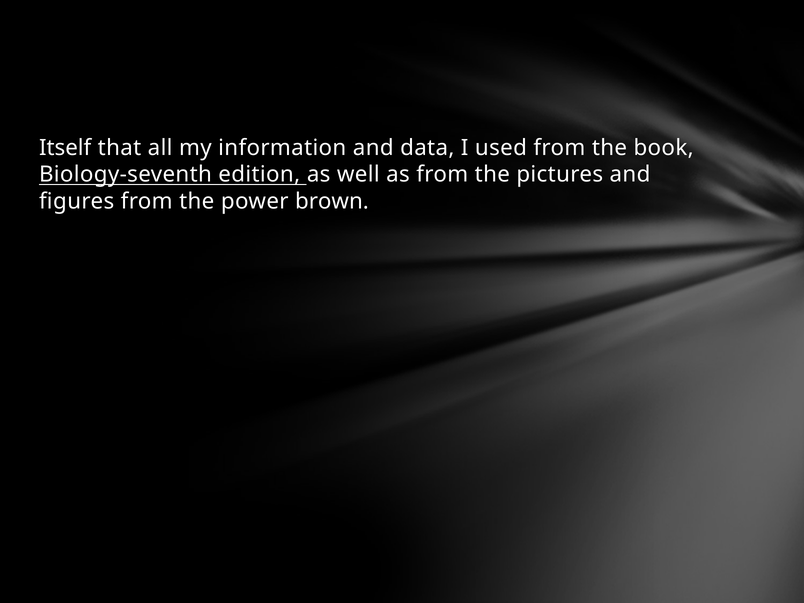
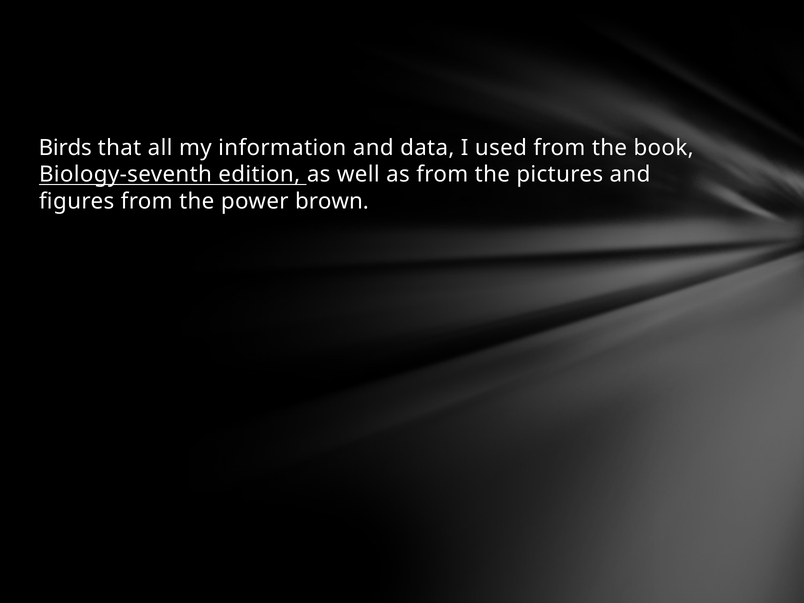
Itself: Itself -> Birds (65, 148)
